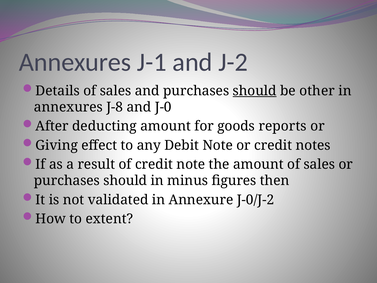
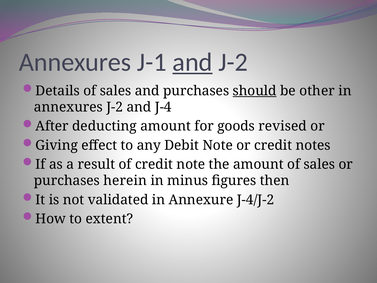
and underline: none -> present (192, 62)
annexures J-8: J-8 -> J-2 (115, 107)
J-0: J-0 -> J-4 (163, 107)
reports: reports -> revised (283, 126)
should: should -> herein (125, 181)
J-0/J-2: J-0/J-2 -> J-4/J-2 (256, 200)
